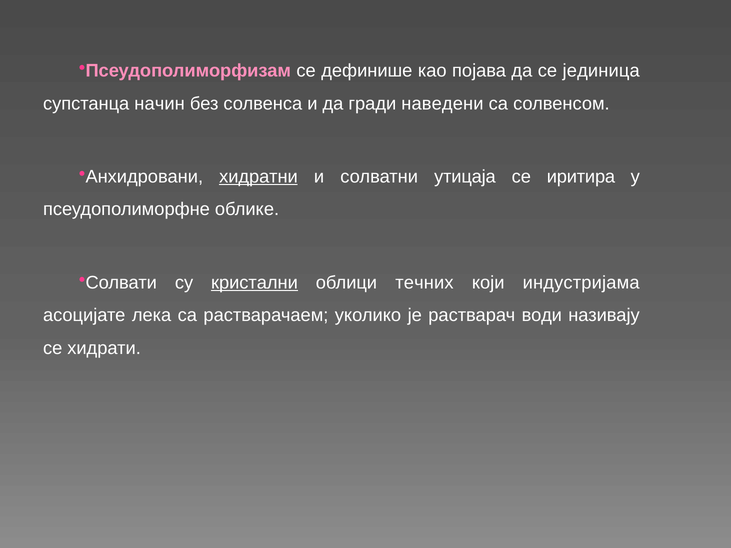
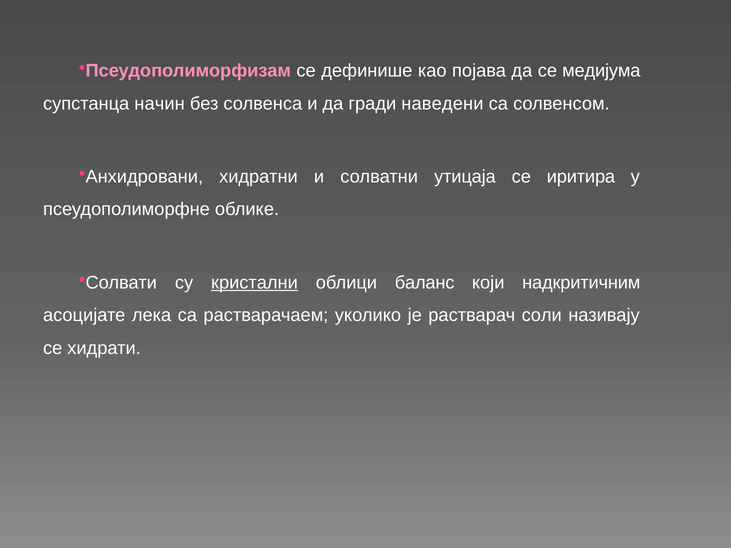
јединица: јединица -> медијума (601, 71)
хидратни underline: present -> none (259, 177)
течних: течних -> баланс (425, 283)
индустријама: индустријама -> надкритичним (581, 283)
води: води -> соли (542, 316)
